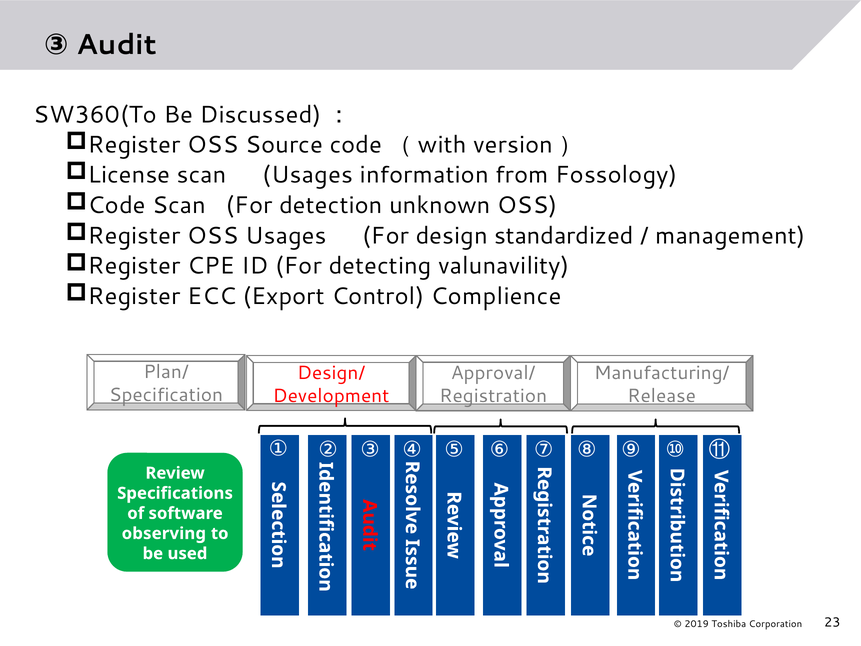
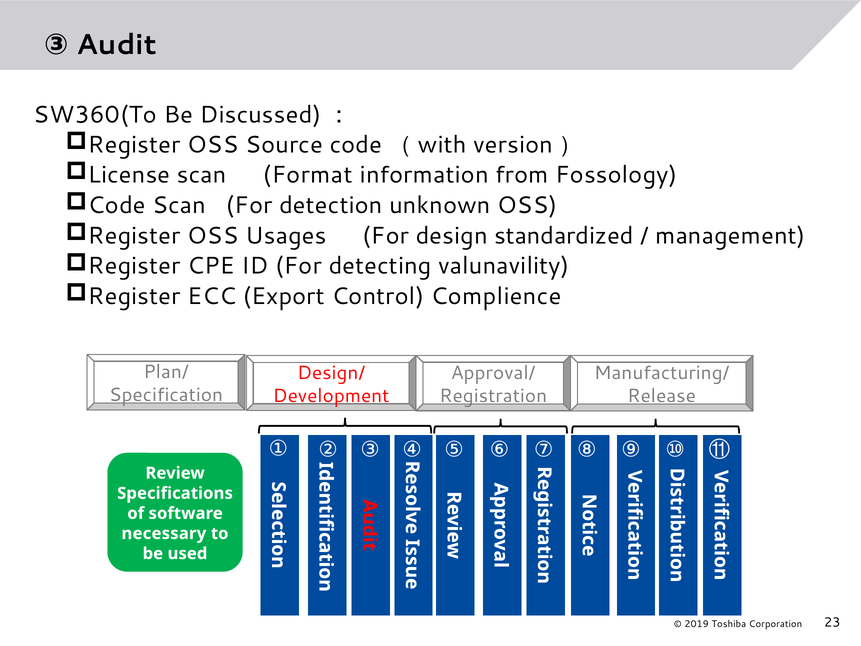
scan Usages: Usages -> Format (308, 175)
observing: observing -> necessary (164, 533)
